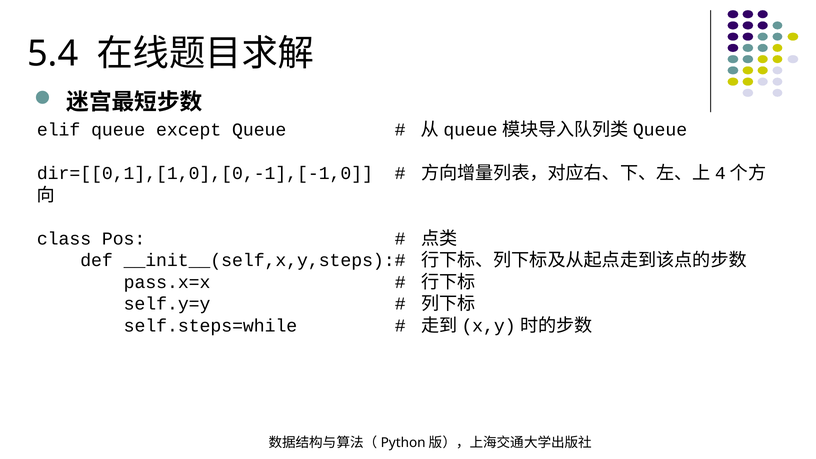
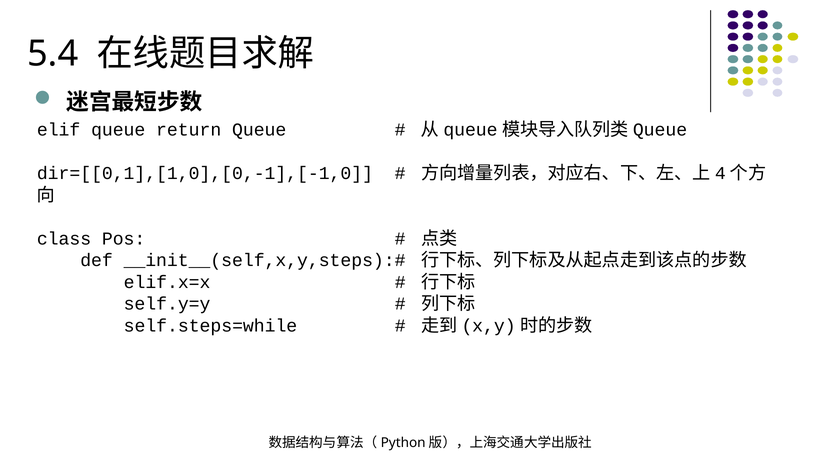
except: except -> return (189, 130)
pass.x=x: pass.x=x -> elif.x=x (167, 282)
